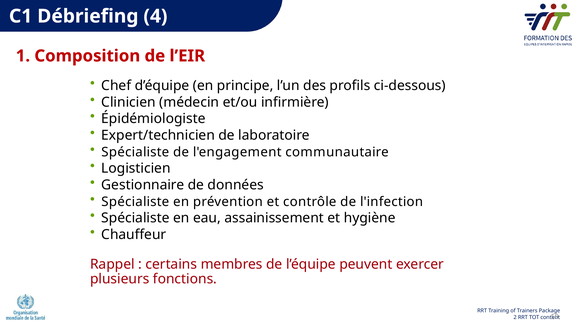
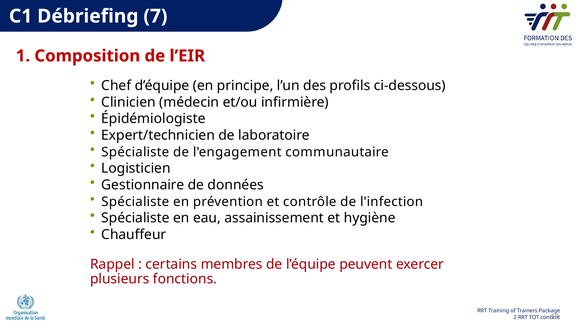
4: 4 -> 7 (155, 16)
